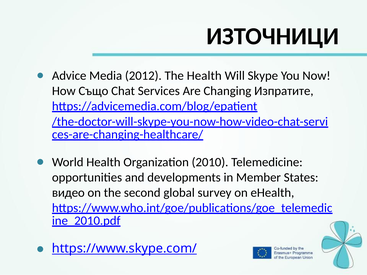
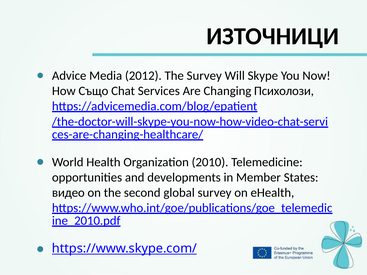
The Health: Health -> Survey (204, 76)
Изпратите: Изпратите -> Психолози (284, 91)
